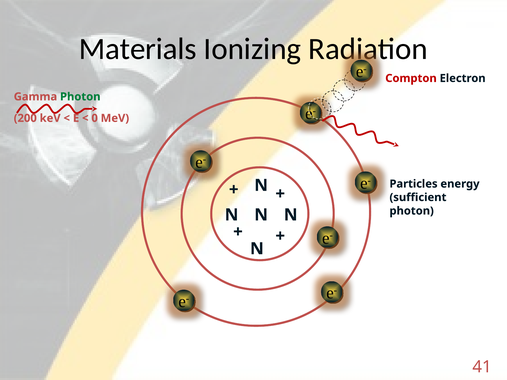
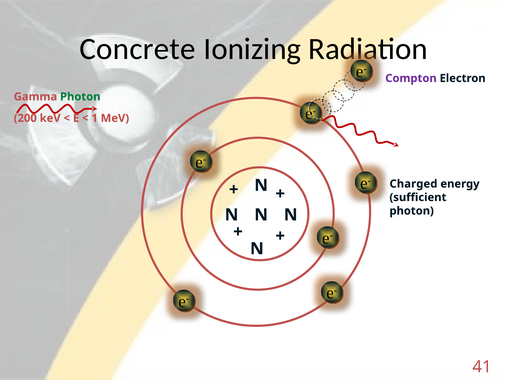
Materials: Materials -> Concrete (138, 49)
Compton colour: red -> purple (411, 78)
0: 0 -> 1 (95, 118)
Particles: Particles -> Charged (413, 184)
